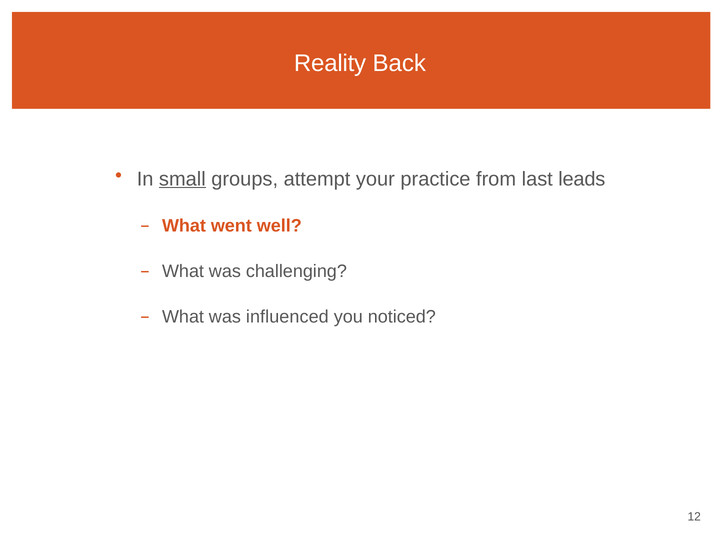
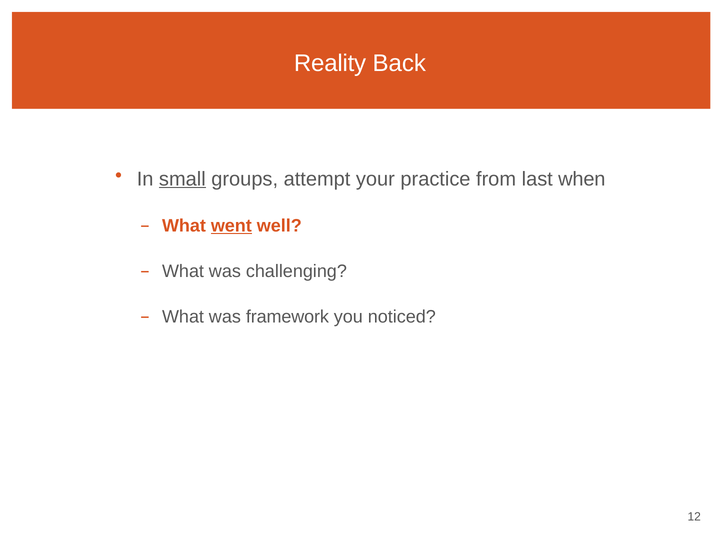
leads: leads -> when (582, 179)
went underline: none -> present (231, 226)
influenced: influenced -> framework (287, 317)
